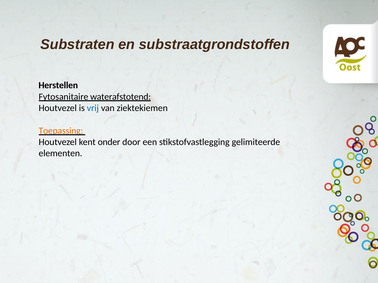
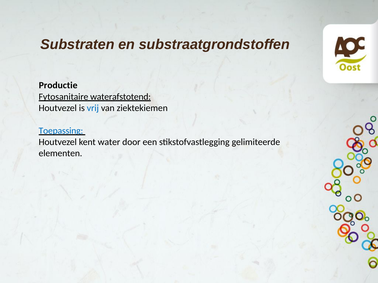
Herstellen: Herstellen -> Productie (58, 86)
Toepassing colour: orange -> blue (61, 131)
onder: onder -> water (109, 142)
